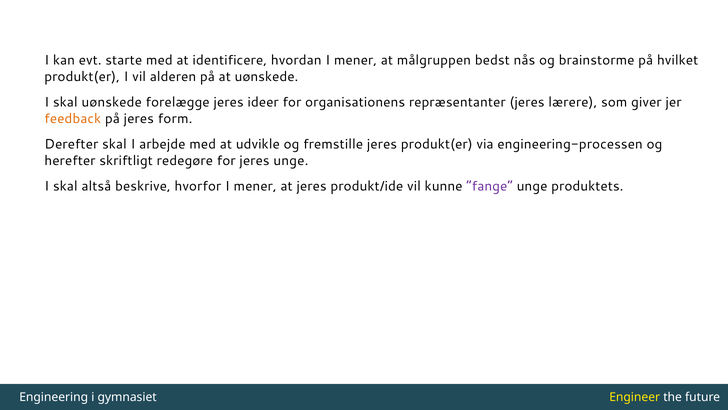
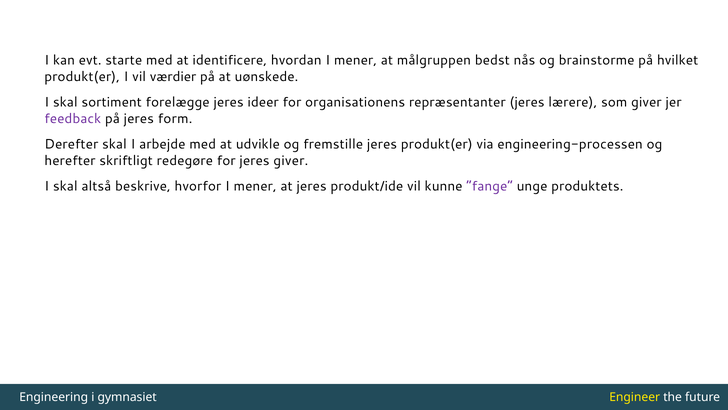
alderen: alderen -> værdier (173, 77)
skal uønskede: uønskede -> sortiment (112, 102)
feedback colour: orange -> purple (73, 119)
jeres unge: unge -> giver (291, 160)
